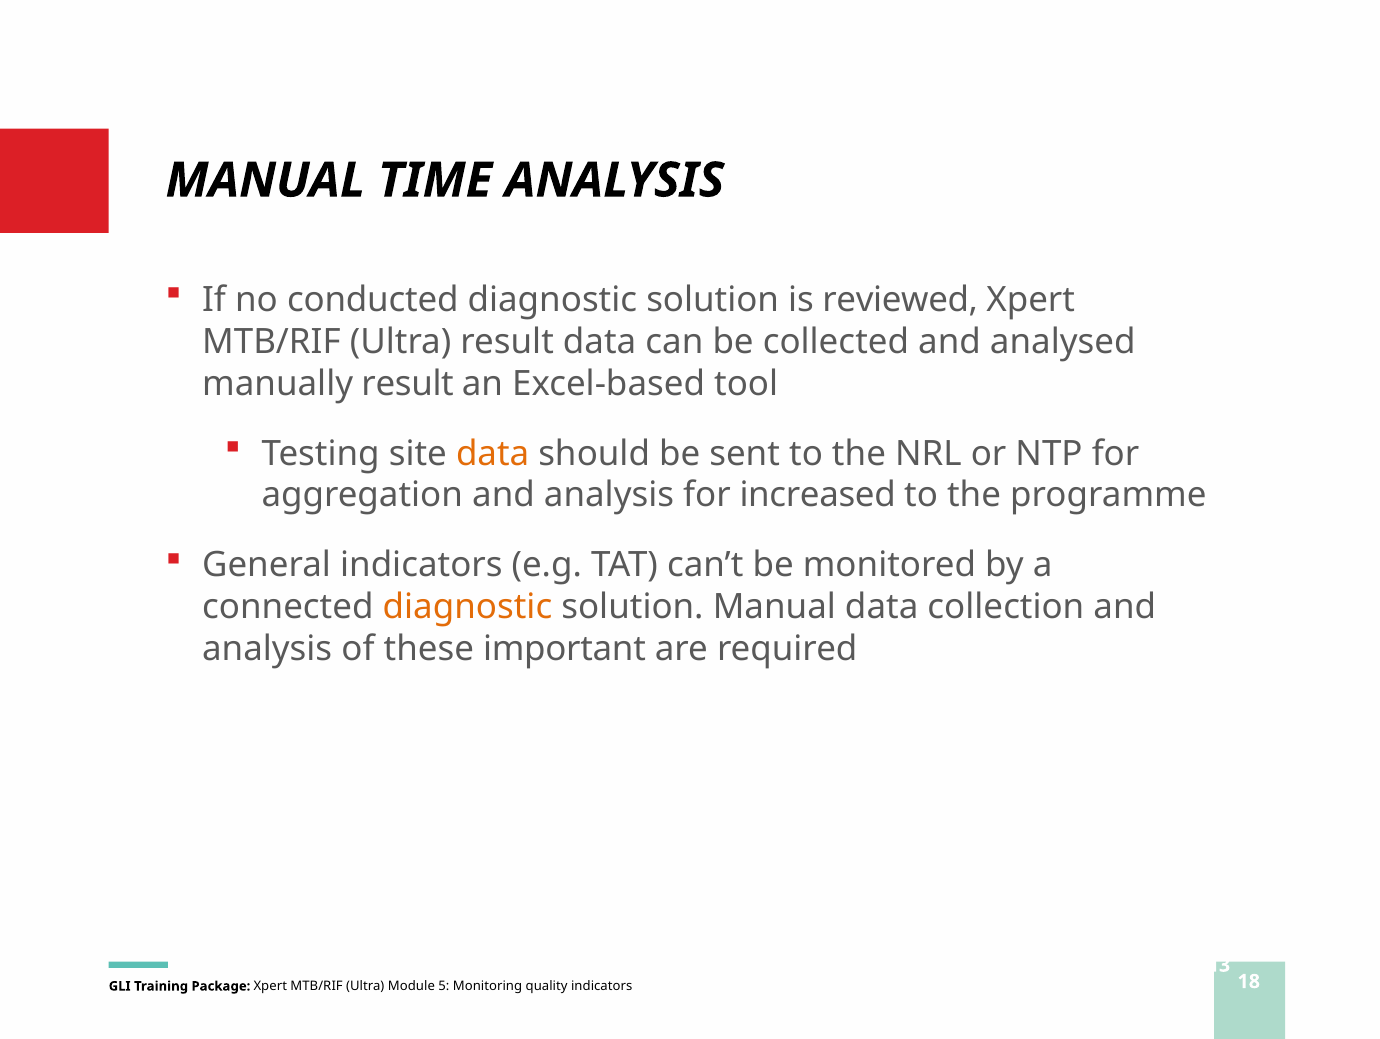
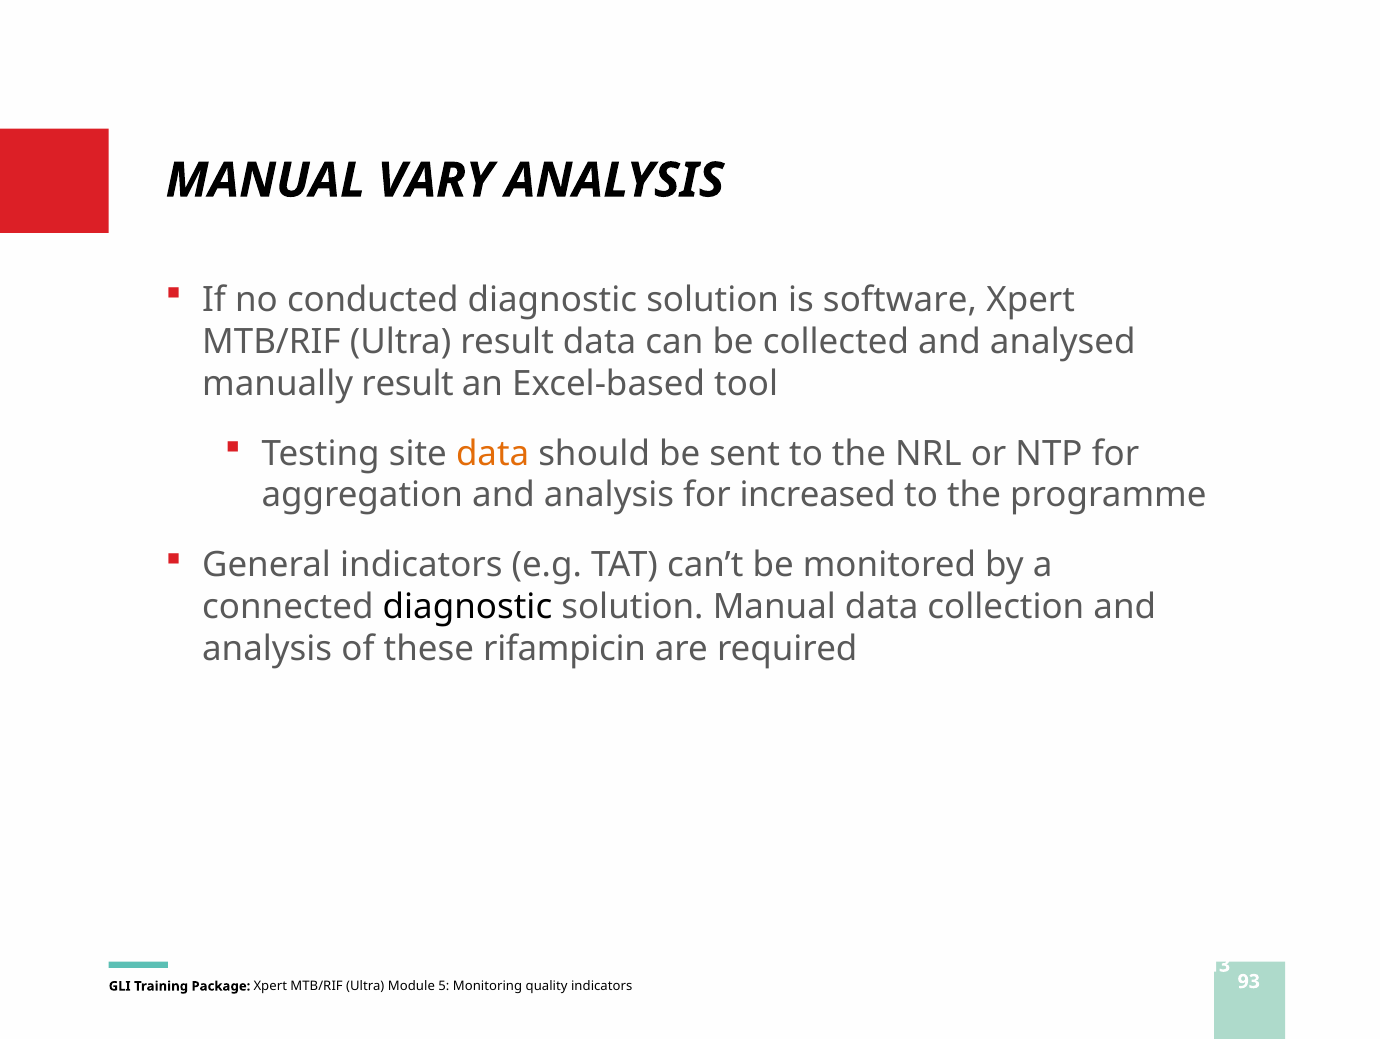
TIME: TIME -> VARY (435, 180)
reviewed: reviewed -> software (900, 300)
diagnostic colour: orange -> black (467, 607)
important: important -> rifampicin (565, 649)
18: 18 -> 93 (1249, 981)
